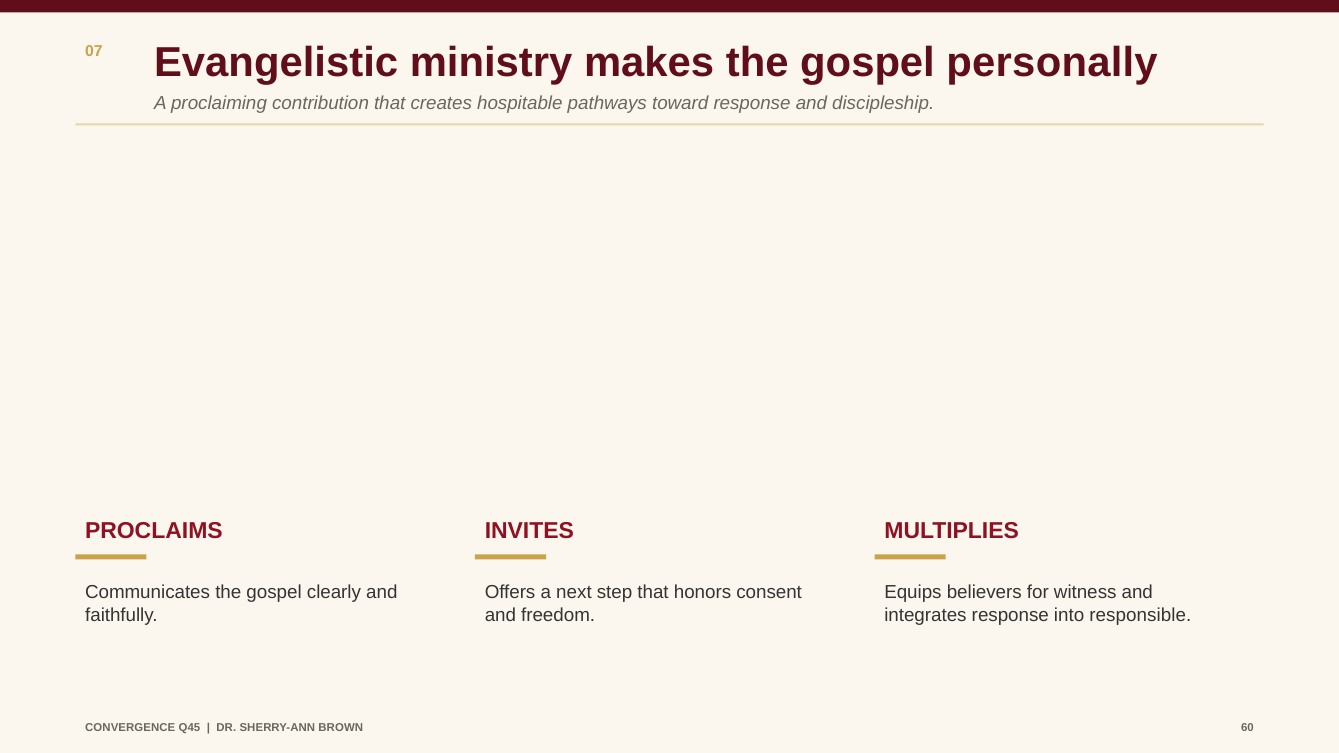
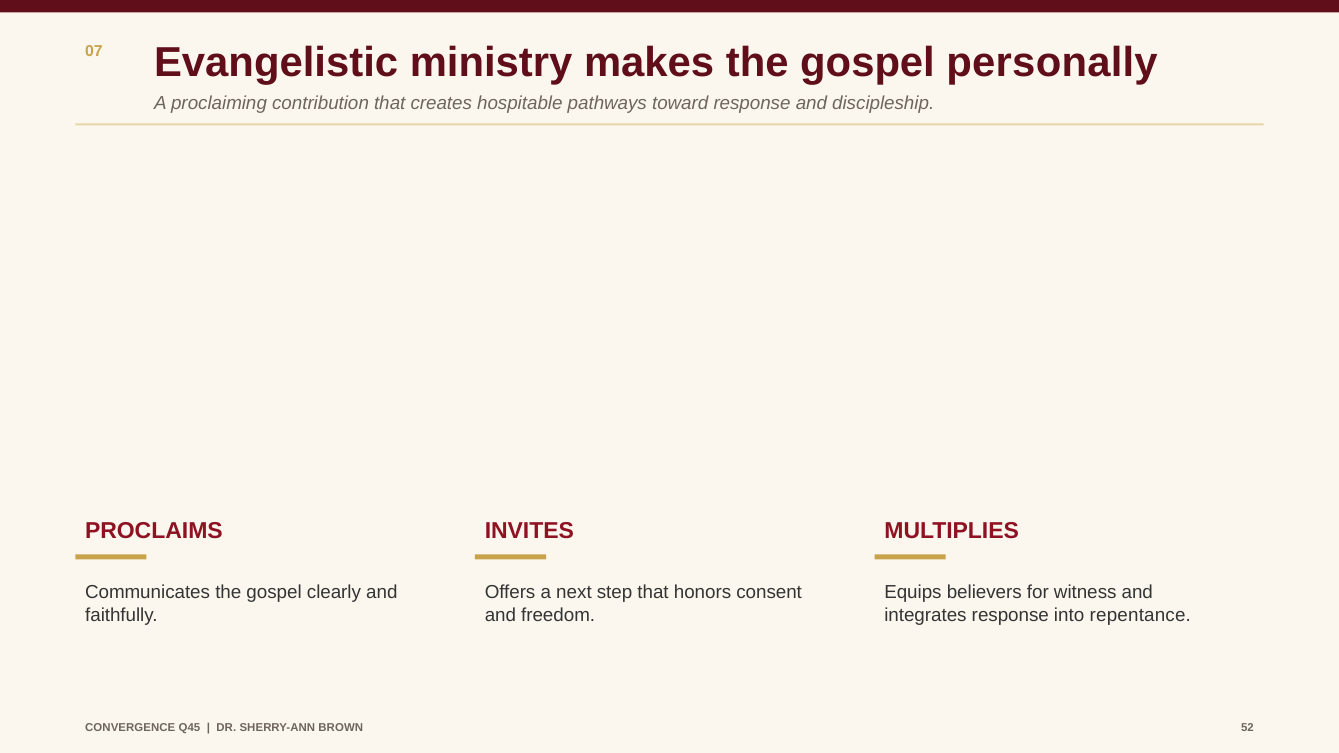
responsible: responsible -> repentance (1140, 615)
60: 60 -> 52 (1247, 728)
